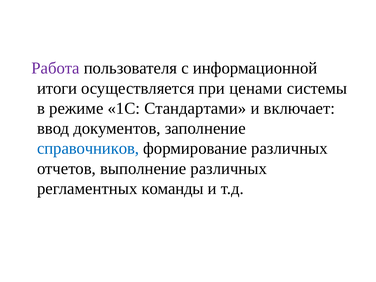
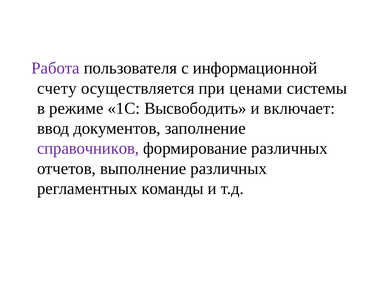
итоги: итоги -> счету (57, 88)
Стандартами: Стандартами -> Высвободить (195, 108)
справочников colour: blue -> purple (88, 148)
